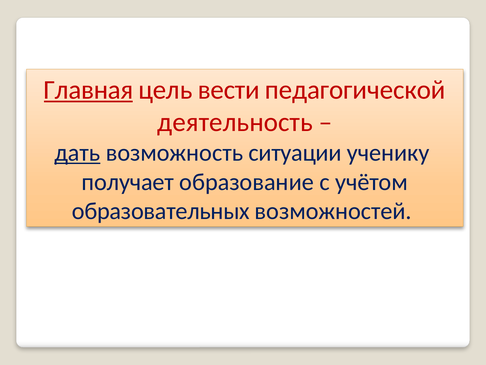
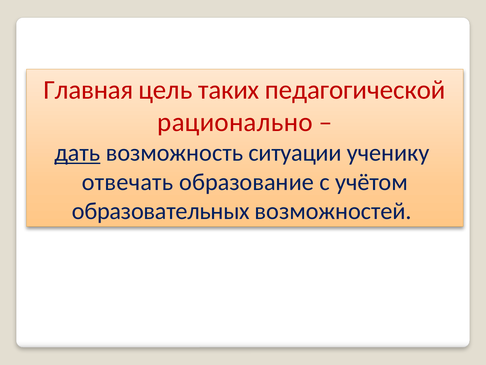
Главная underline: present -> none (88, 90)
вести: вести -> таких (229, 90)
деятельность: деятельность -> рационально (235, 122)
получает: получает -> отвечать (128, 182)
